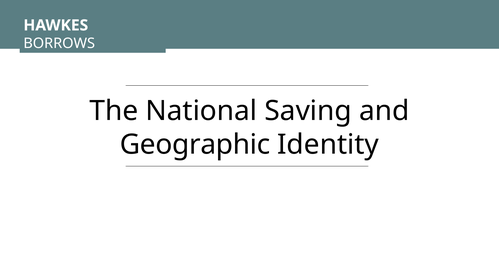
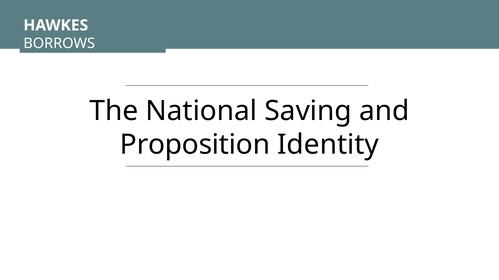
Geographic: Geographic -> Proposition (195, 145)
